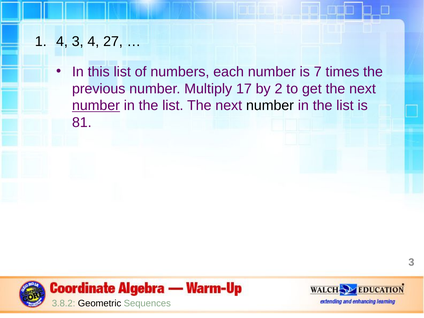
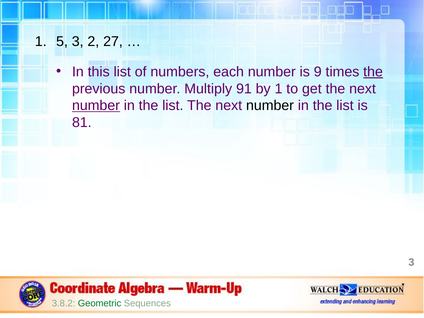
1 4: 4 -> 5 (62, 41)
3 4: 4 -> 2 (93, 41)
7: 7 -> 9 (318, 72)
the underline: none -> present (373, 72)
17: 17 -> 91 (244, 89)
by 2: 2 -> 1 (279, 89)
Geometric colour: black -> green (100, 303)
